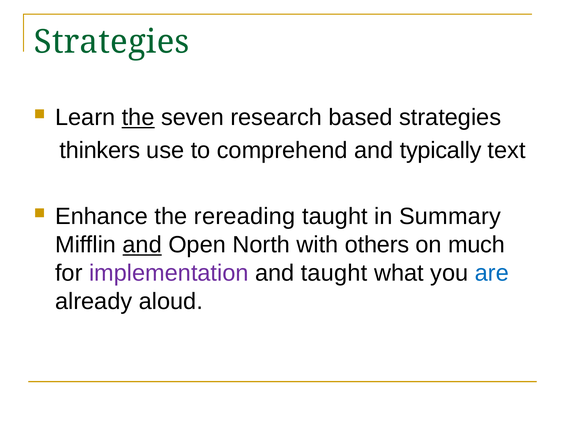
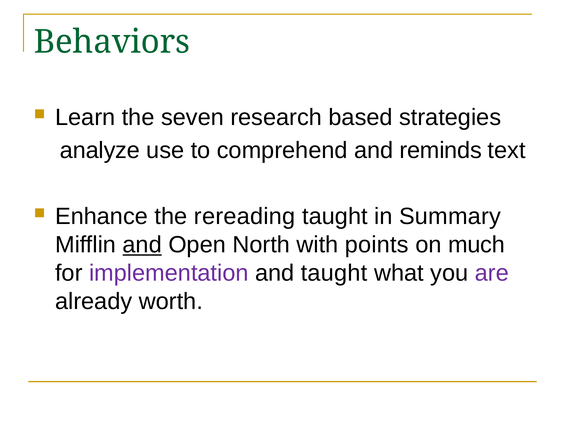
Strategies: Strategies -> Behaviors (112, 42)
the underline: present -> none (138, 117)
thinkers: thinkers -> analyze (100, 150)
typically: typically -> reminds (441, 150)
others: others -> points (377, 245)
are colour: blue -> purple (492, 273)
aloud: aloud -> worth (171, 301)
